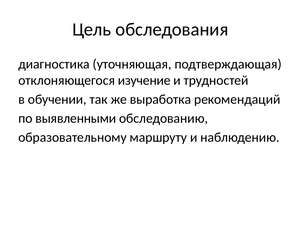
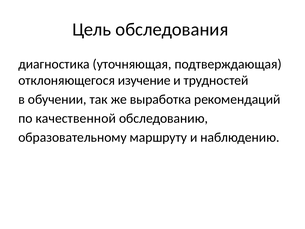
выявленными: выявленными -> качественной (76, 118)
